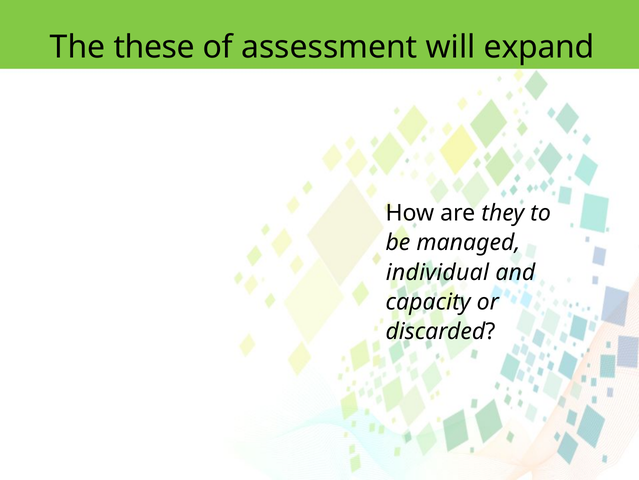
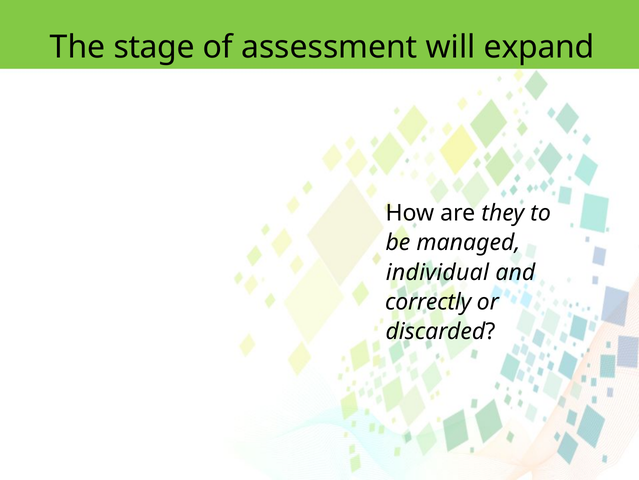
these: these -> stage (154, 47)
capacity: capacity -> correctly (428, 302)
